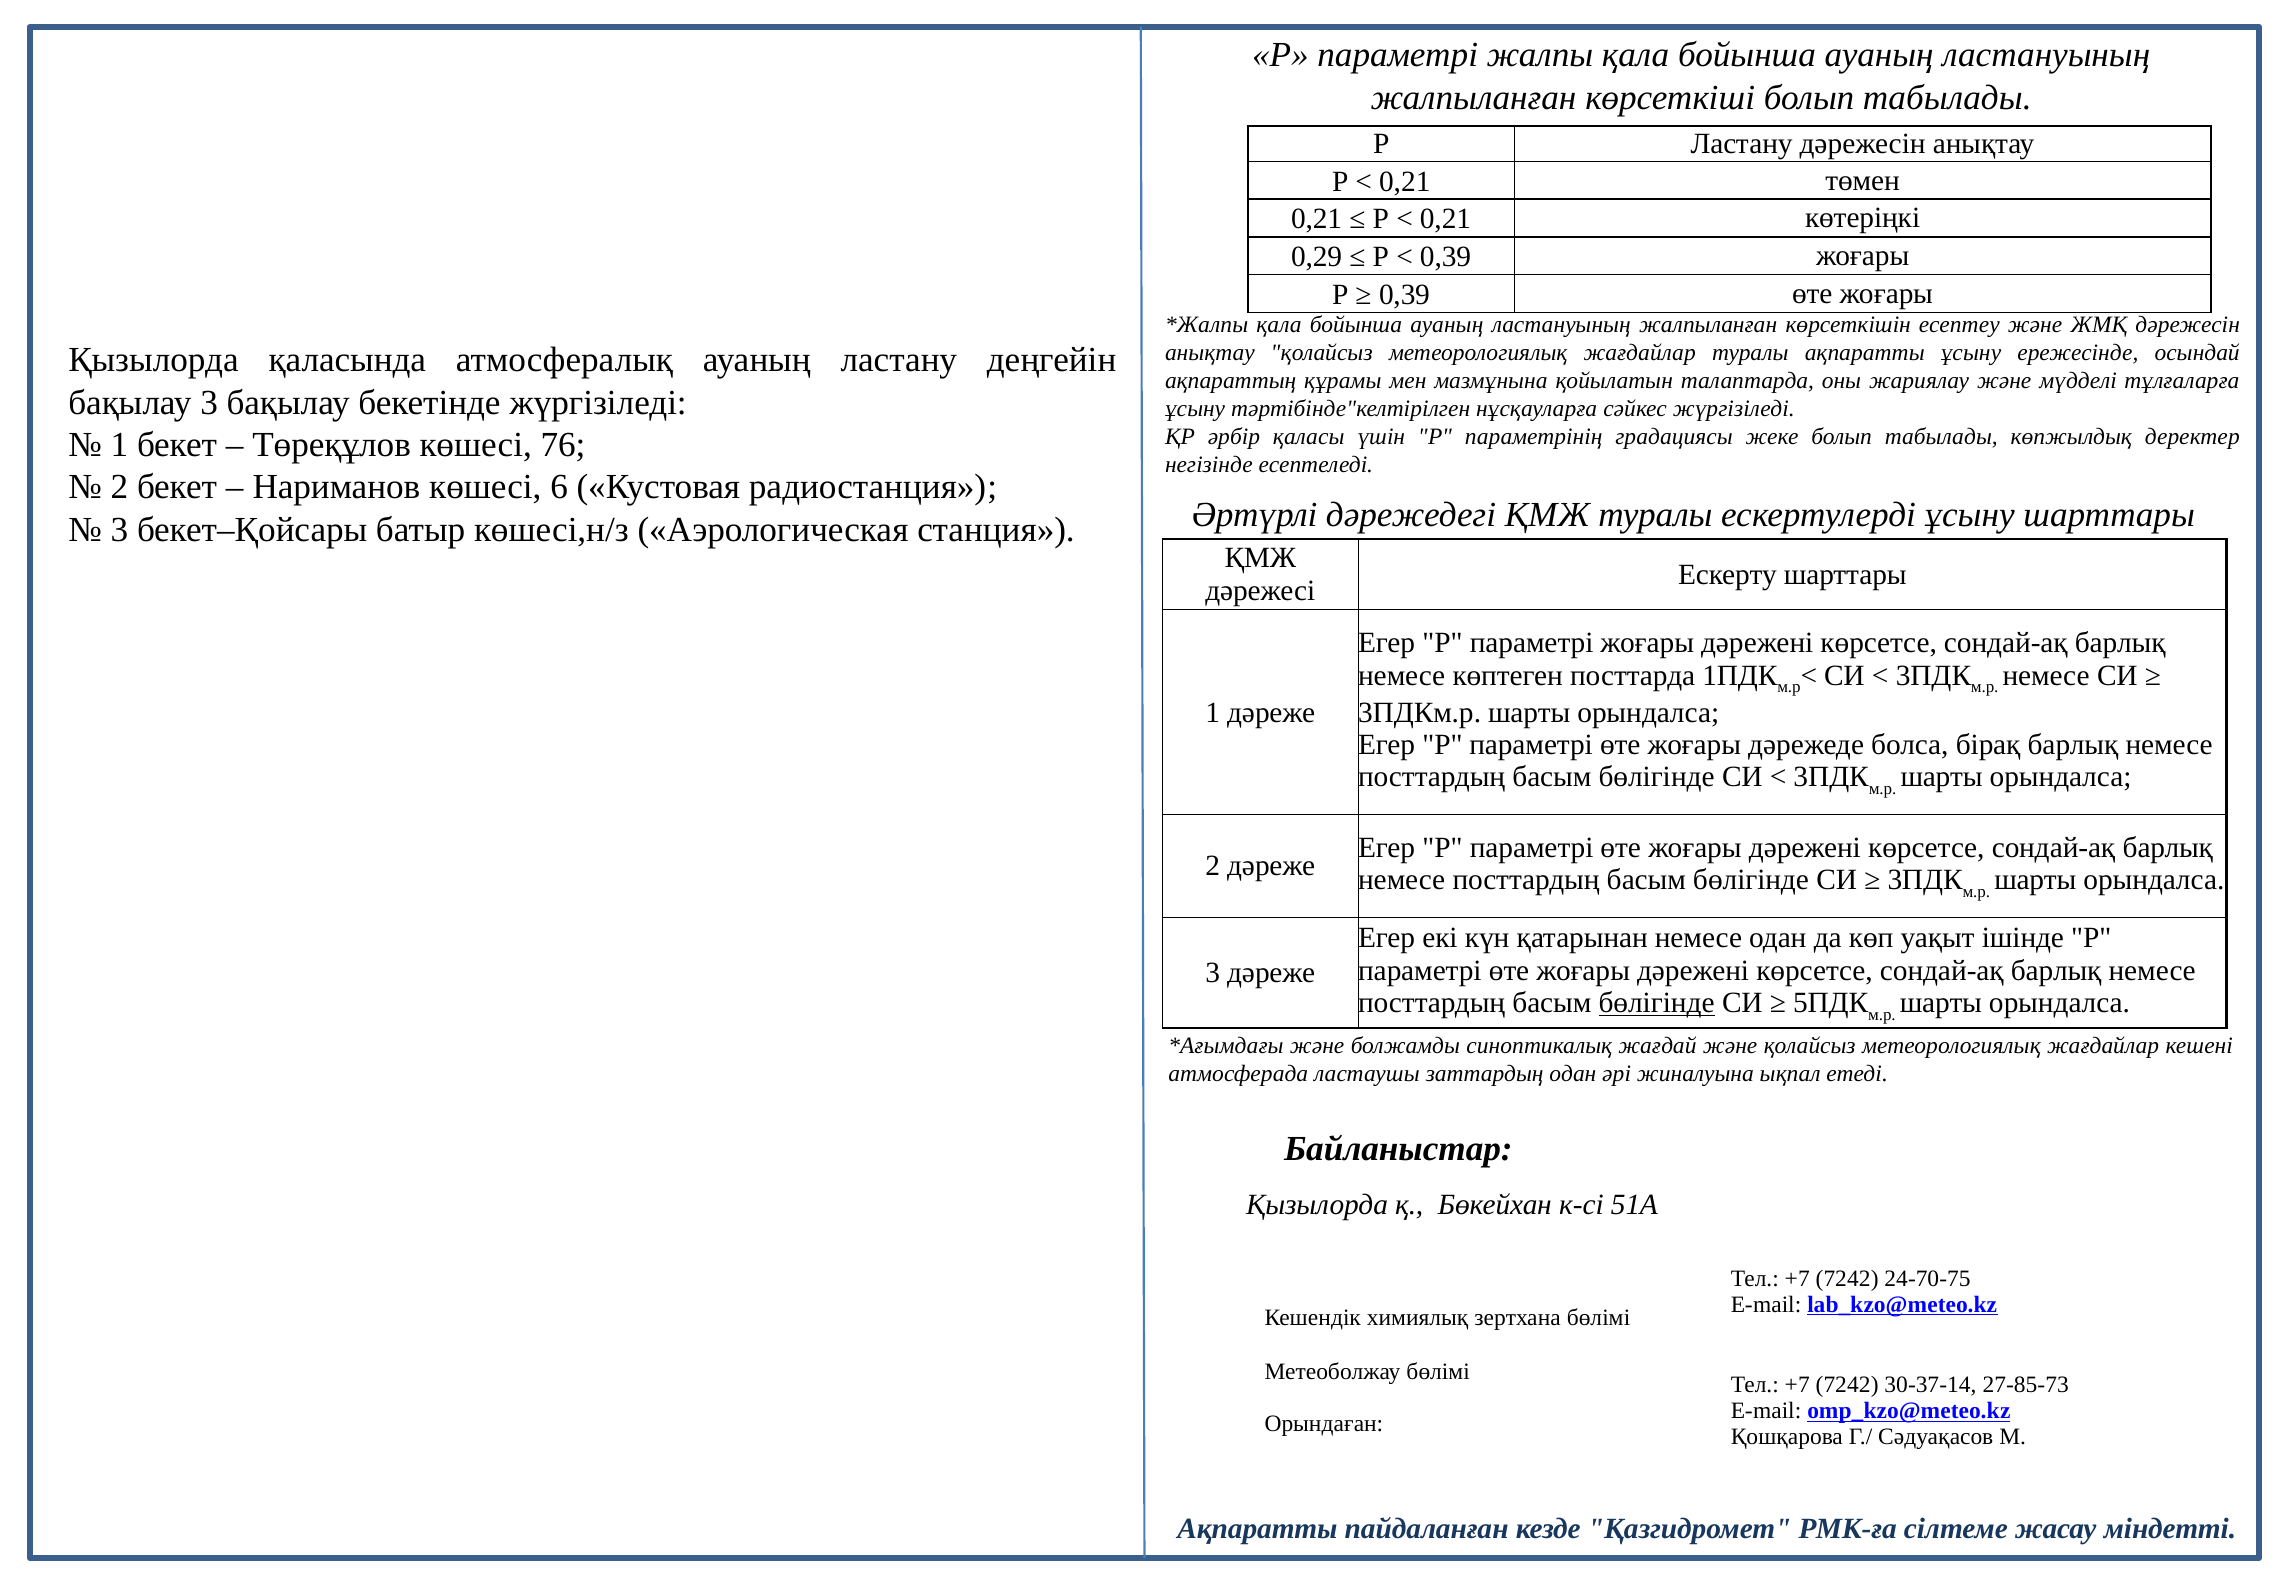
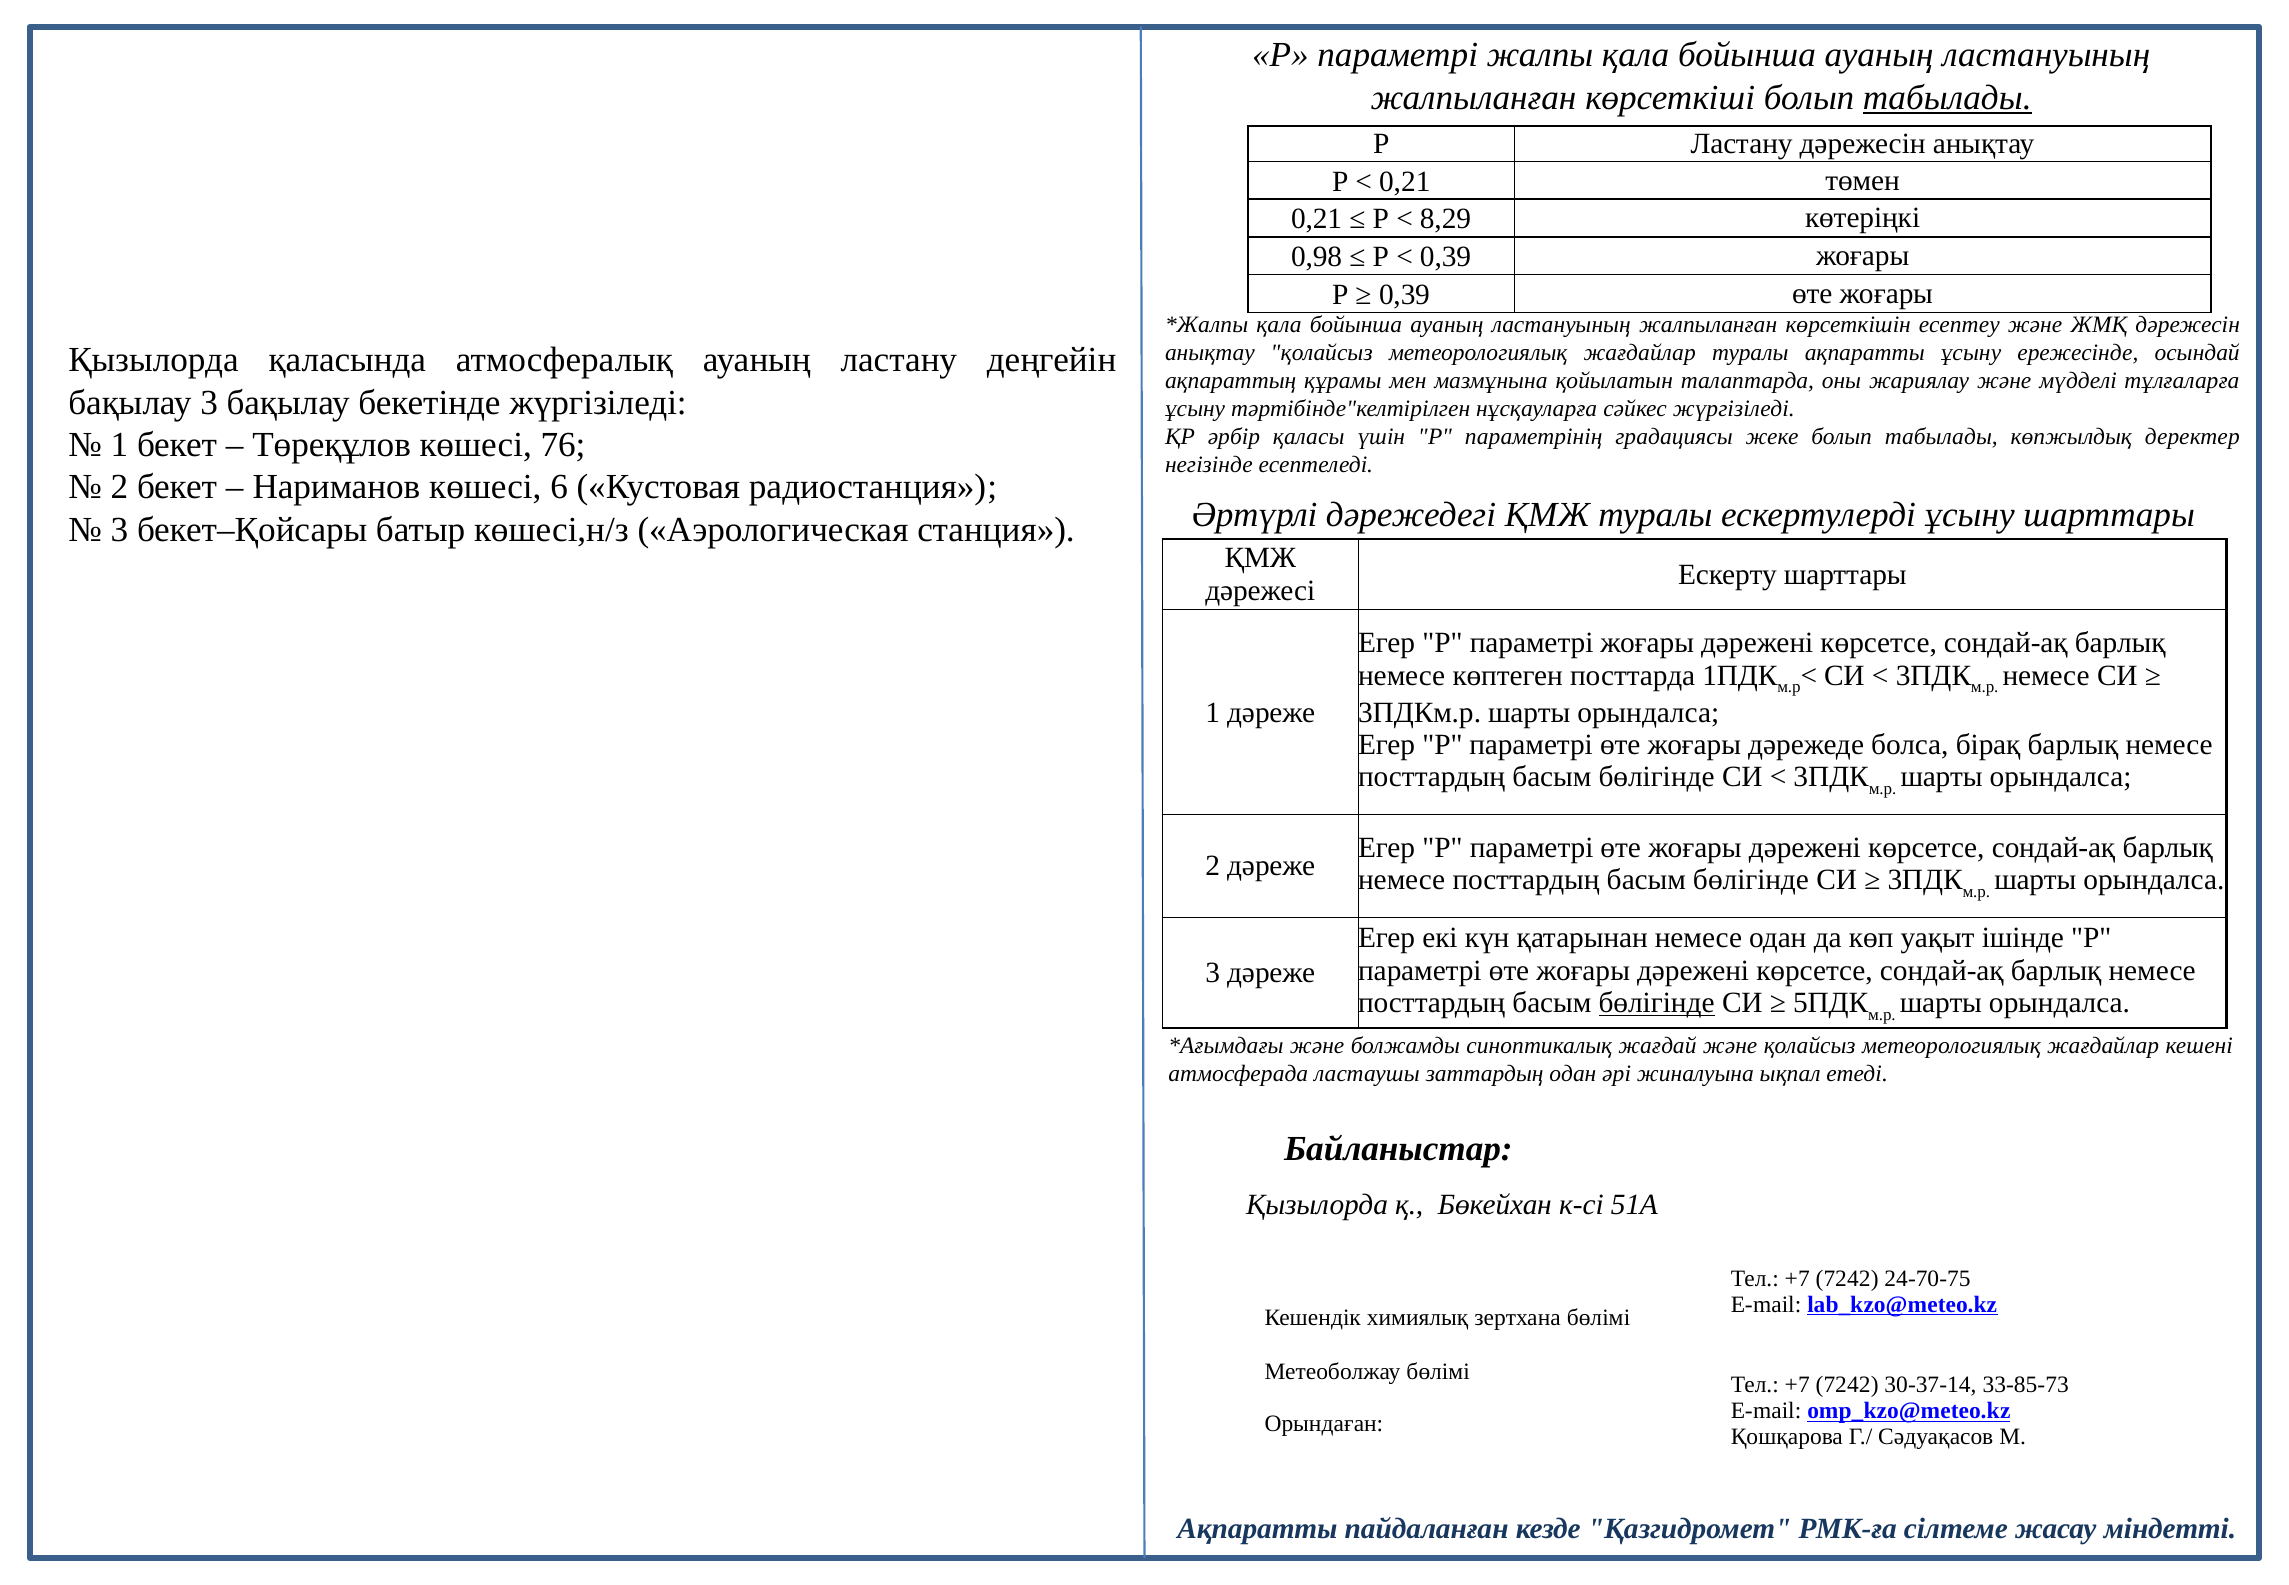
табылады underline: none -> present (1947, 98)
0,21: 0,21 -> 8,29 (1445, 219)
0,29: 0,29 -> 0,98 (1317, 257)
27-85-73: 27-85-73 -> 33-85-73 (2026, 1385)
